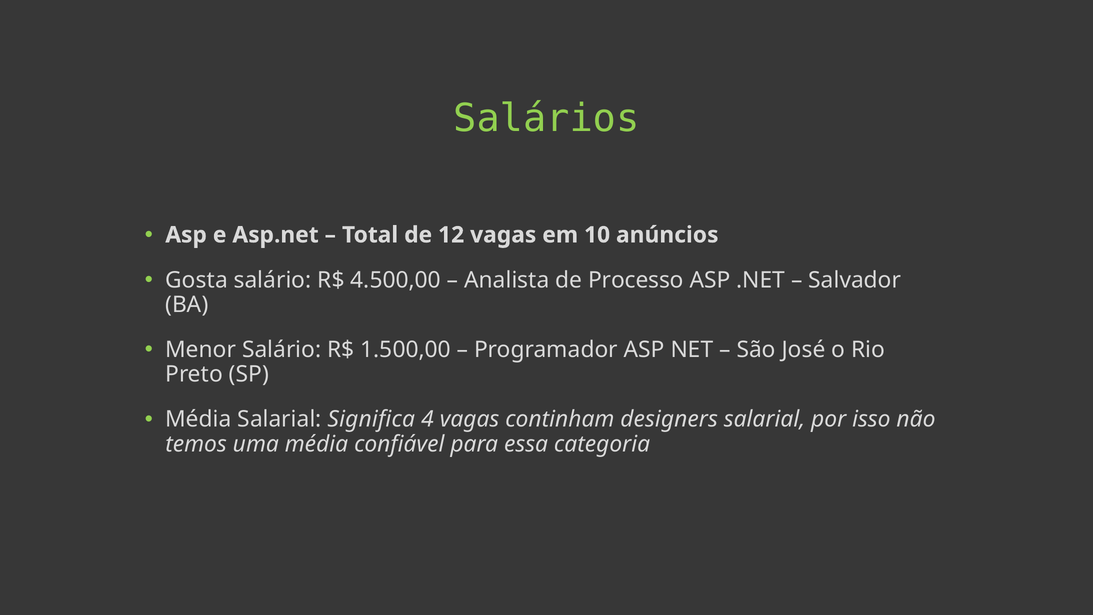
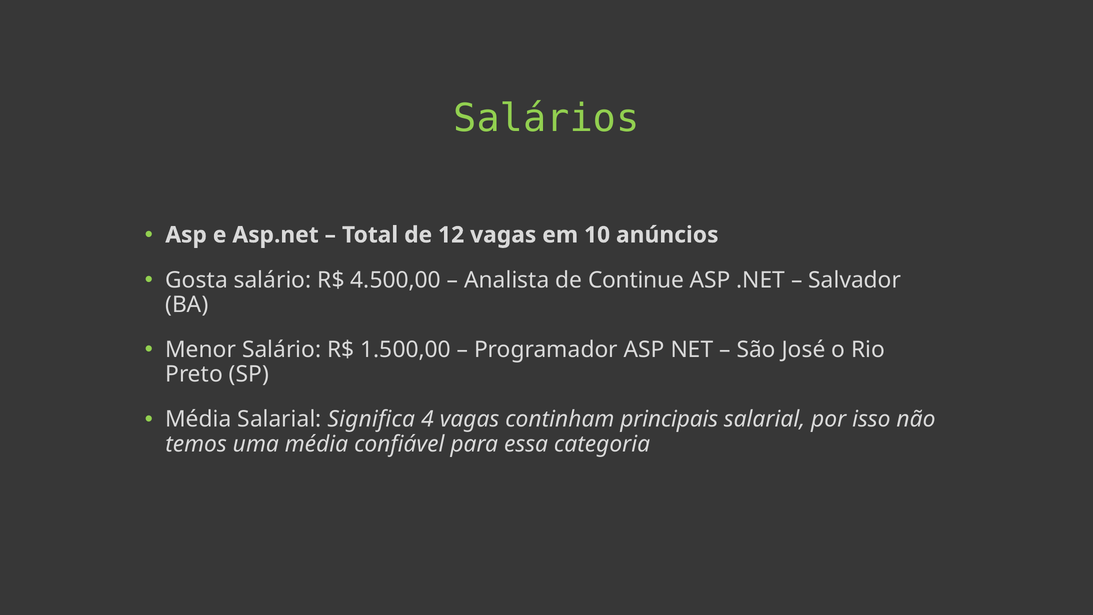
Processo: Processo -> Continue (636, 280)
designers: designers -> principais (669, 419)
